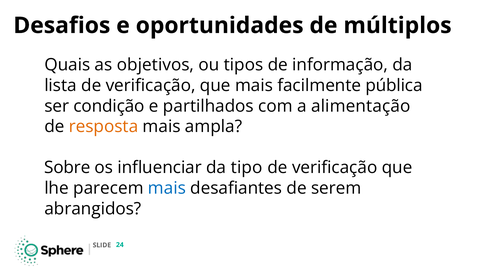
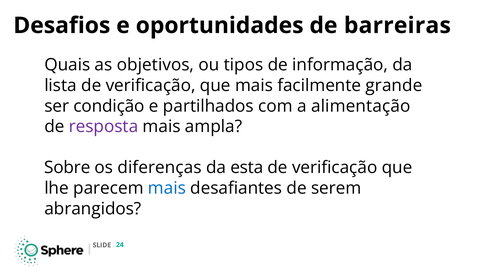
múltiplos: múltiplos -> barreiras (397, 26)
pública: pública -> grande (394, 86)
resposta colour: orange -> purple (104, 127)
influenciar: influenciar -> diferenças (160, 168)
tipo: tipo -> esta (247, 168)
